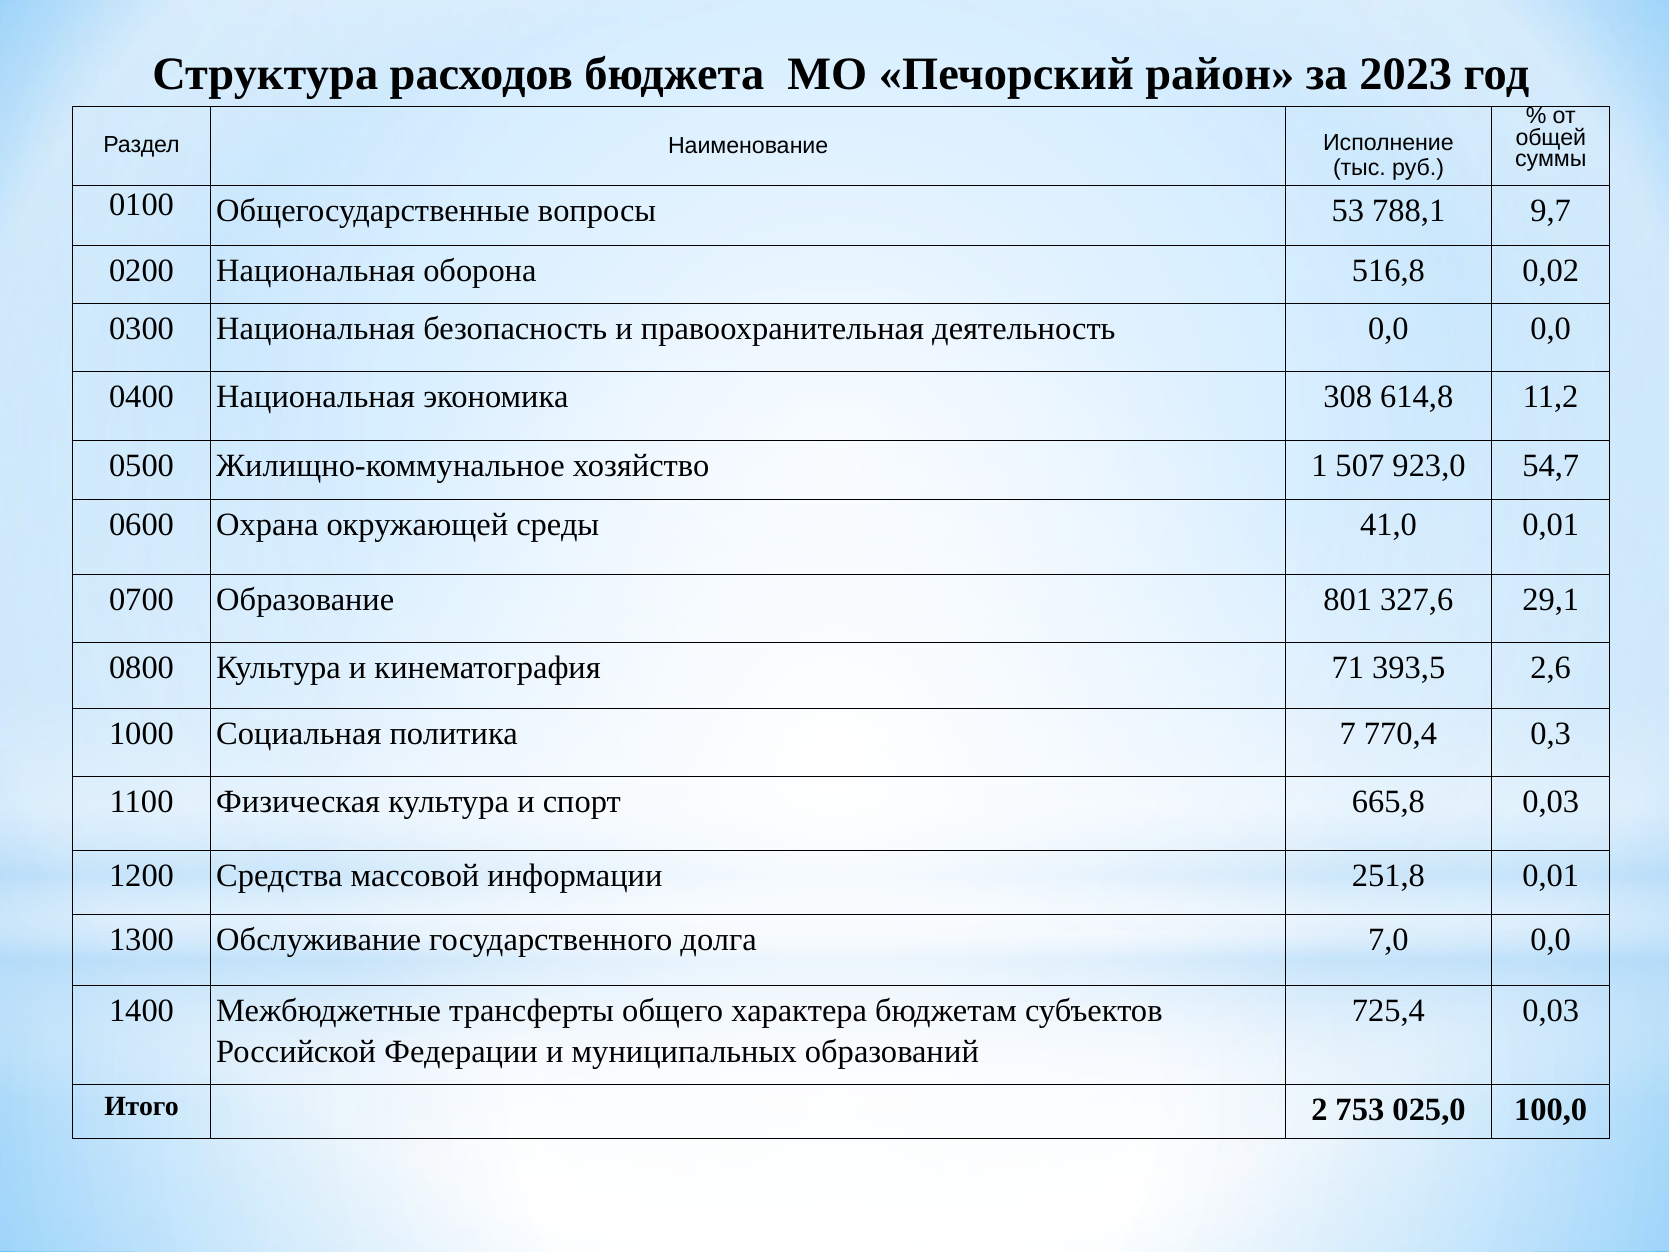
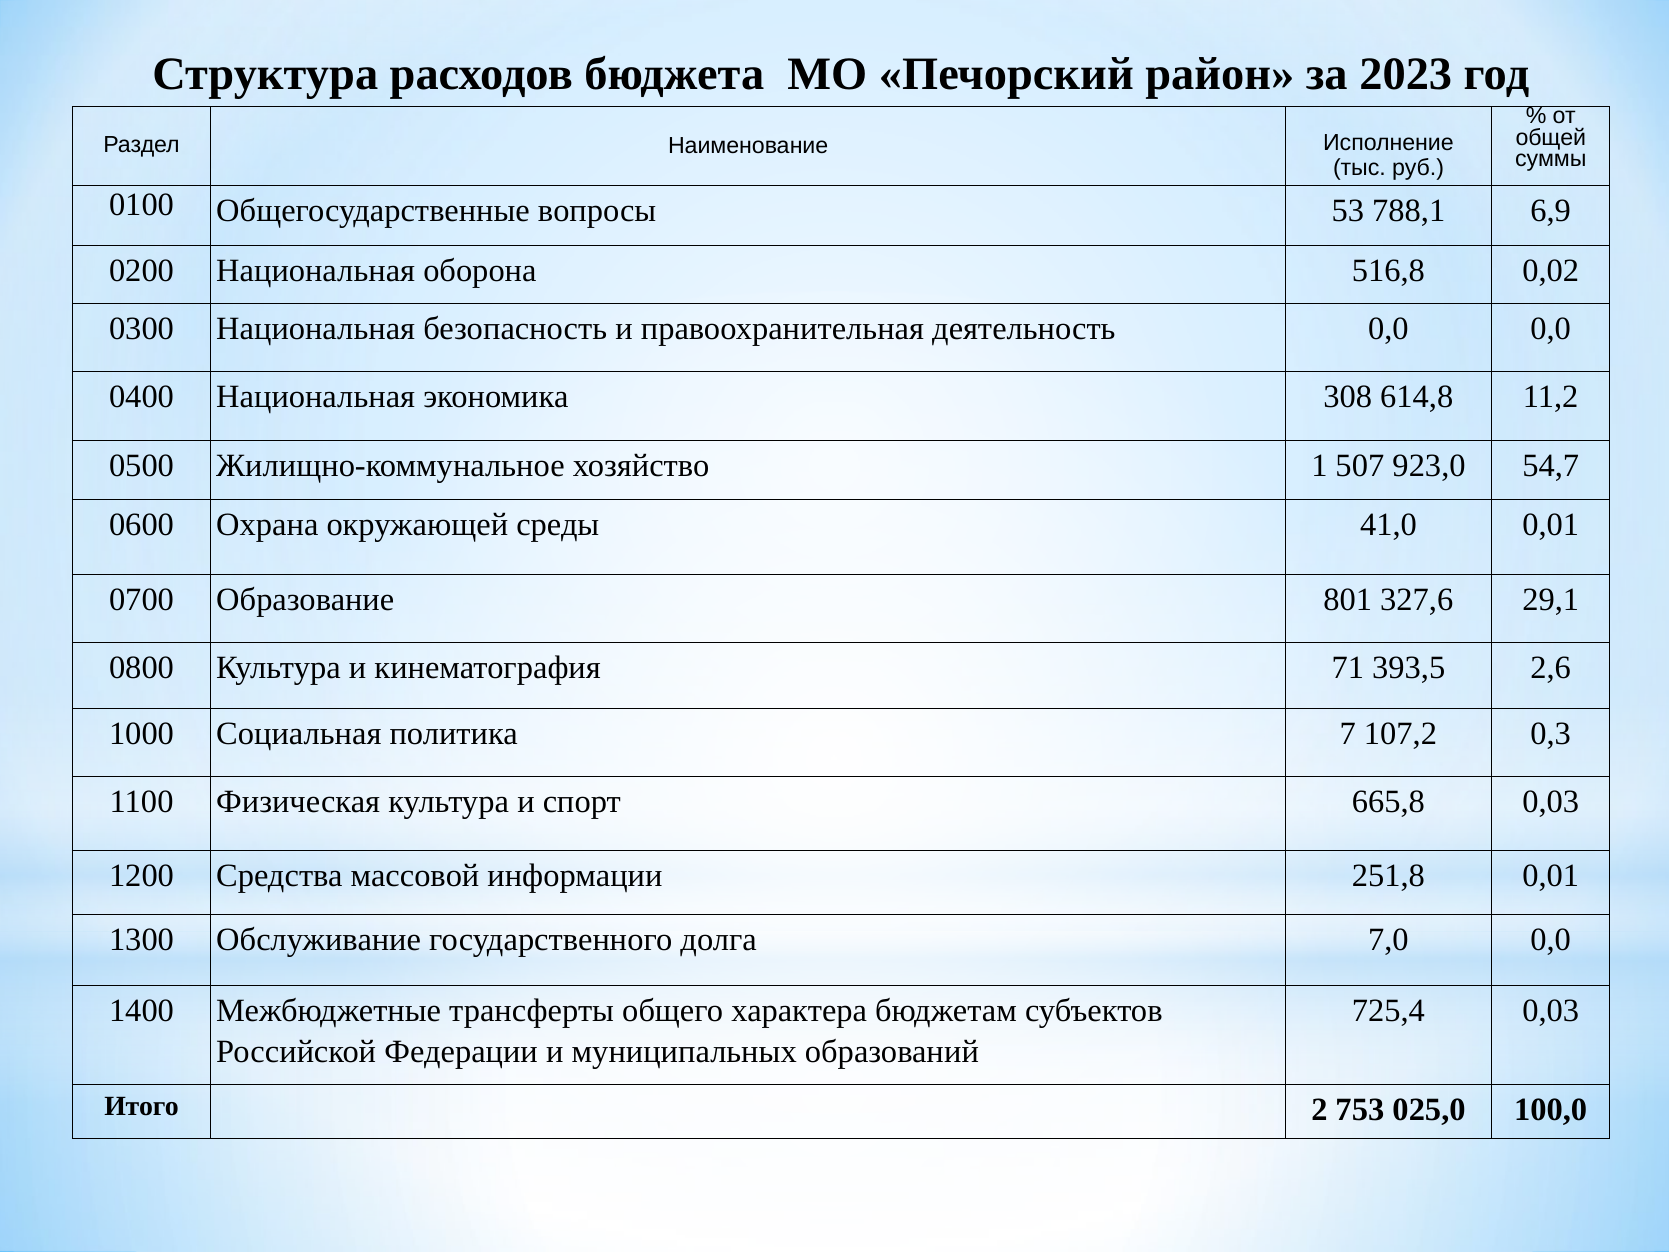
9,7: 9,7 -> 6,9 (1551, 210)
770,4: 770,4 -> 107,2 (1400, 734)
